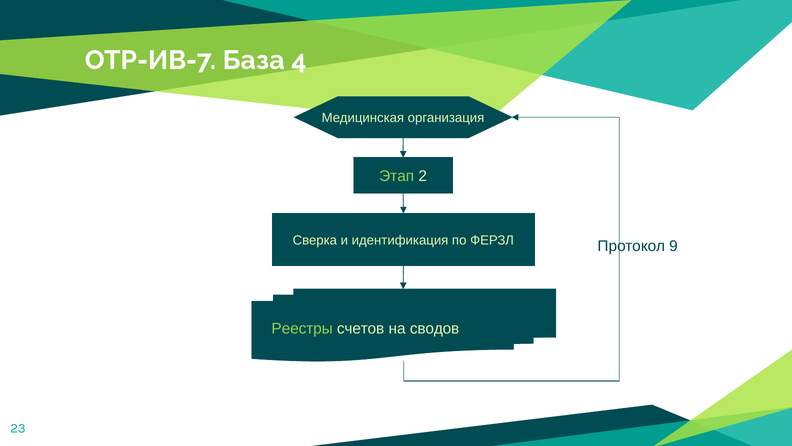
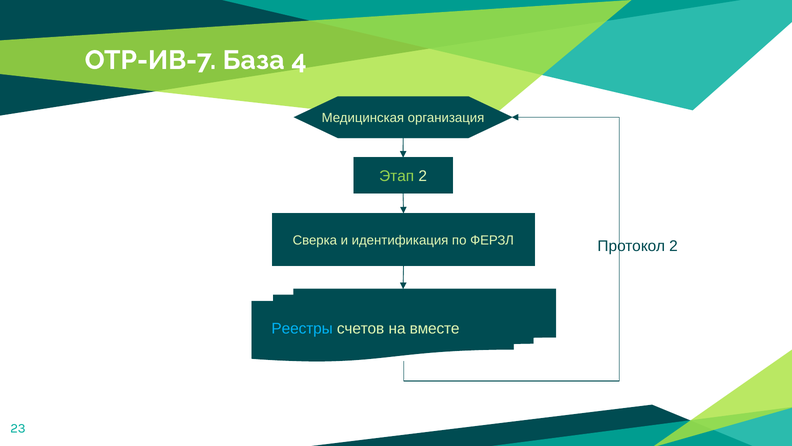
Протокол 9: 9 -> 2 (674, 246)
Реестры colour: light green -> light blue (302, 328)
сводов: сводов -> вместе (435, 328)
